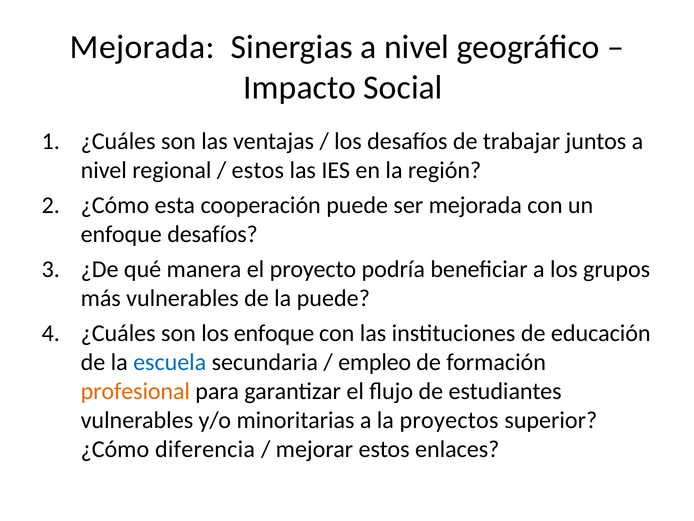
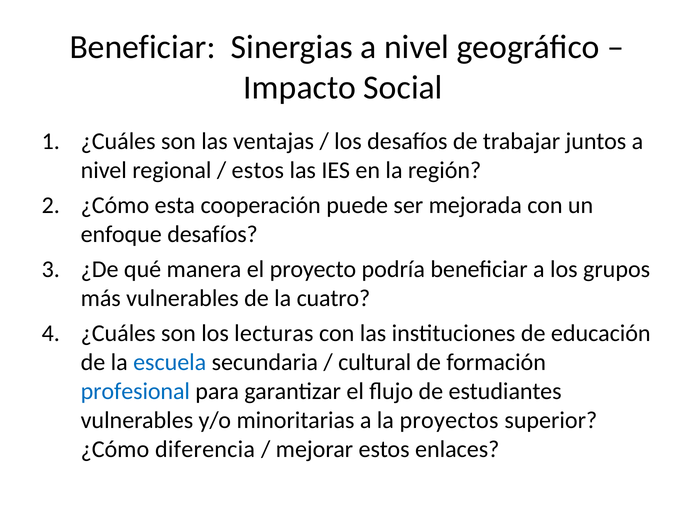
Mejorada: Mejorada -> Beneficiar (143, 47)
la puede: puede -> cuatro (333, 298)
los enfoque: enfoque -> lecturas (274, 333)
empleo: empleo -> cultural (375, 362)
profesional colour: orange -> blue (135, 391)
